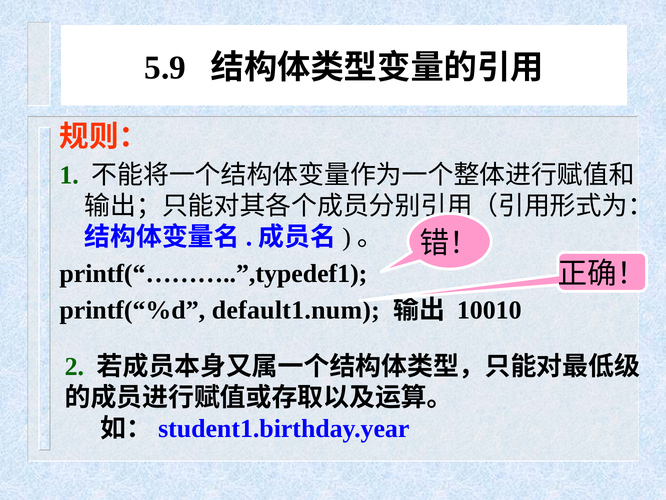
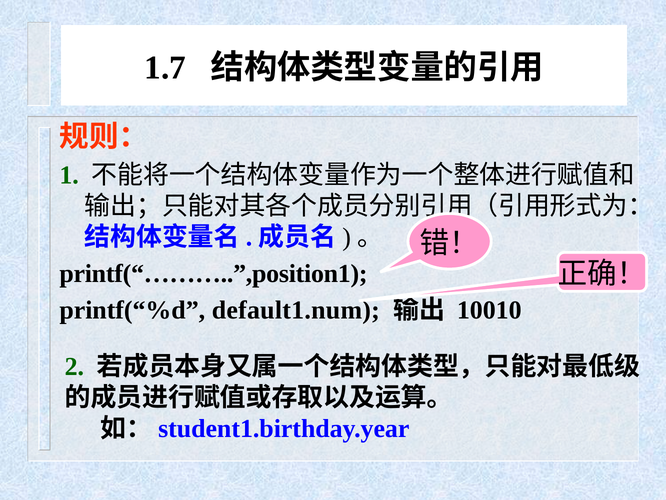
5.9: 5.9 -> 1.7 (165, 68)
printf(“………..”,typedef1: printf(“………..”,typedef1 -> printf(“………..”,position1 (214, 273)
